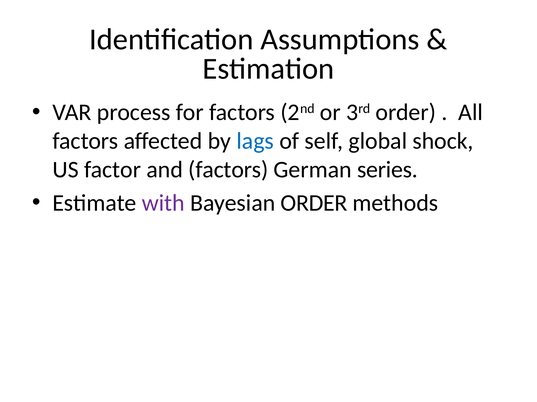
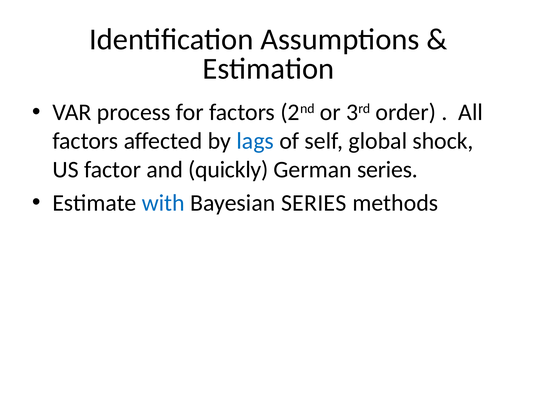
and factors: factors -> quickly (228, 170)
with colour: purple -> blue (163, 203)
Bayesian ORDER: ORDER -> SERIES (314, 203)
